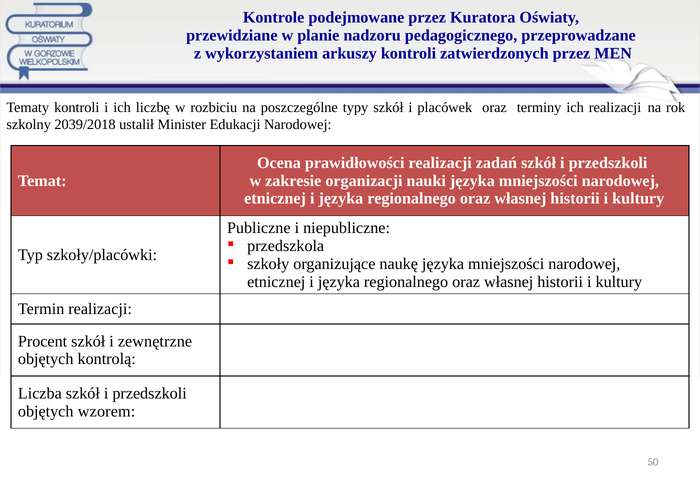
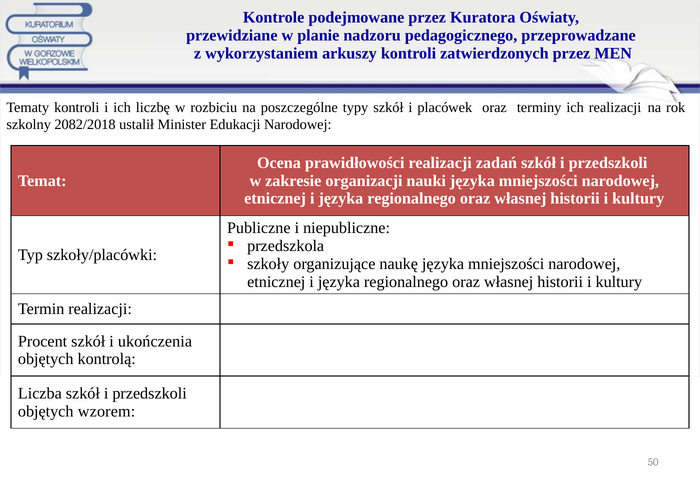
2039/2018: 2039/2018 -> 2082/2018 (85, 125)
zewnętrzne: zewnętrzne -> ukończenia (155, 342)
